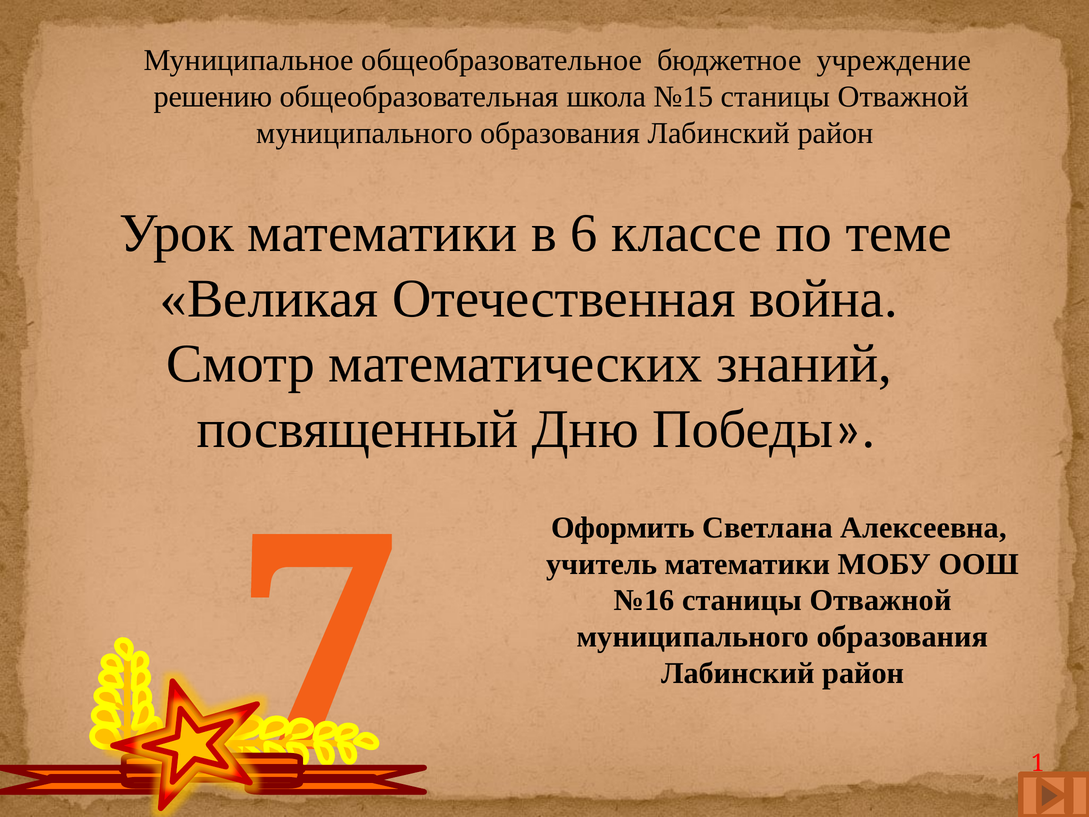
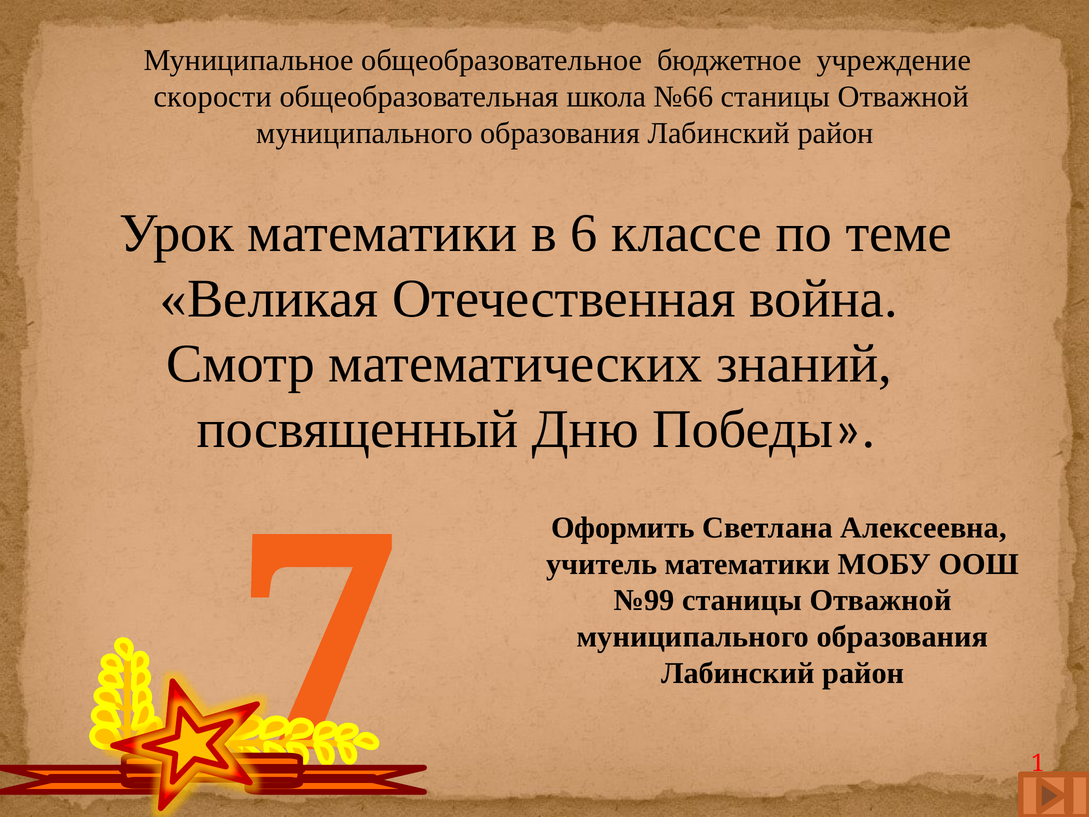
решению: решению -> скорости (213, 97)
№15: №15 -> №66 (684, 97)
№16: №16 -> №99 (644, 600)
